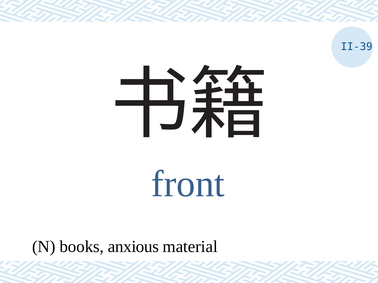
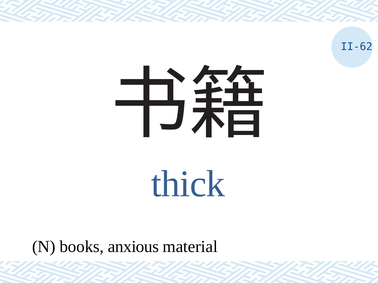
II-39: II-39 -> II-62 (357, 47)
front: front -> thick (188, 184)
